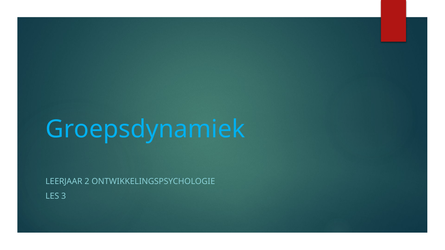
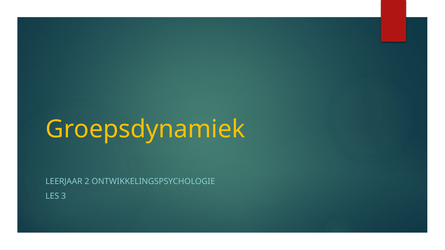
Groepsdynamiek colour: light blue -> yellow (145, 129)
